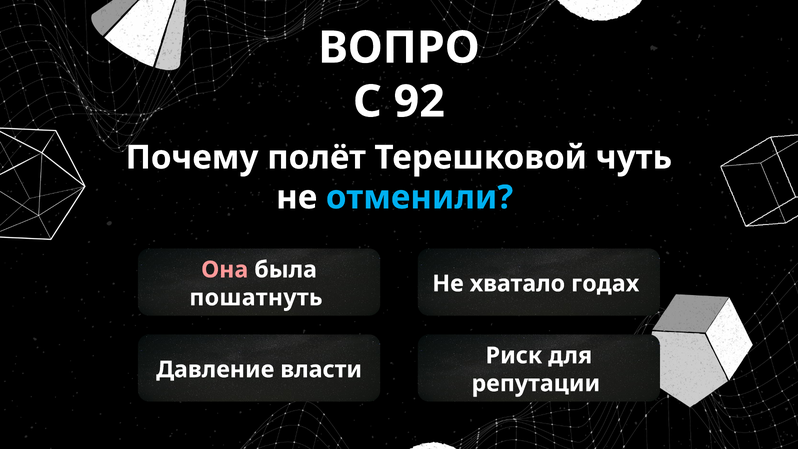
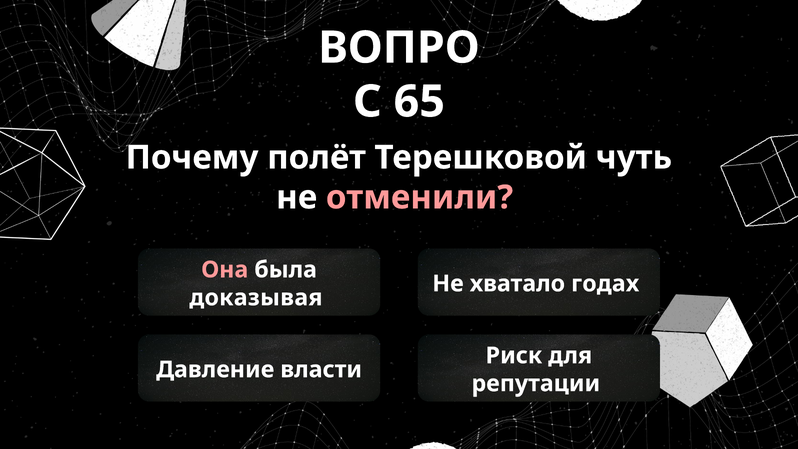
92: 92 -> 65 (419, 102)
отменили colour: light blue -> pink (419, 197)
пошатнуть: пошатнуть -> доказывая (256, 298)
